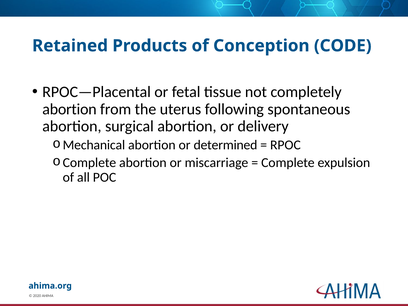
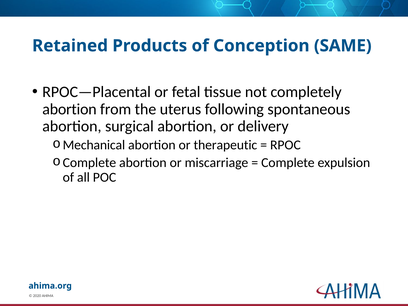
CODE: CODE -> SAME (343, 46)
determined: determined -> therapeutic (225, 145)
